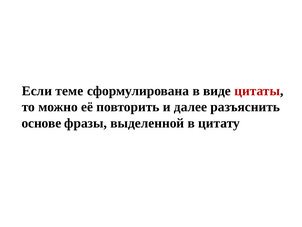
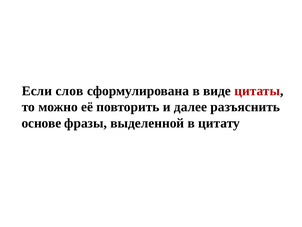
теме: теме -> слов (69, 91)
